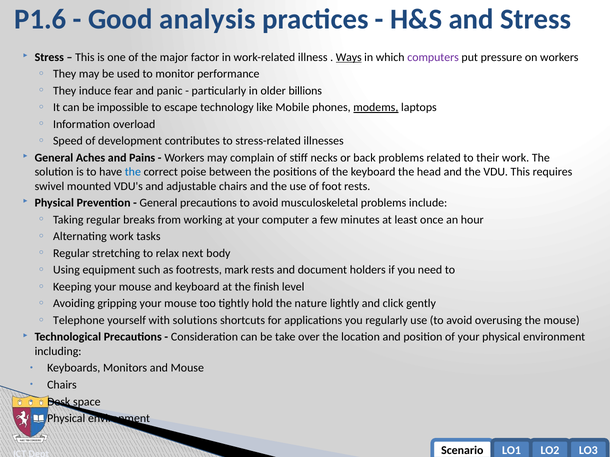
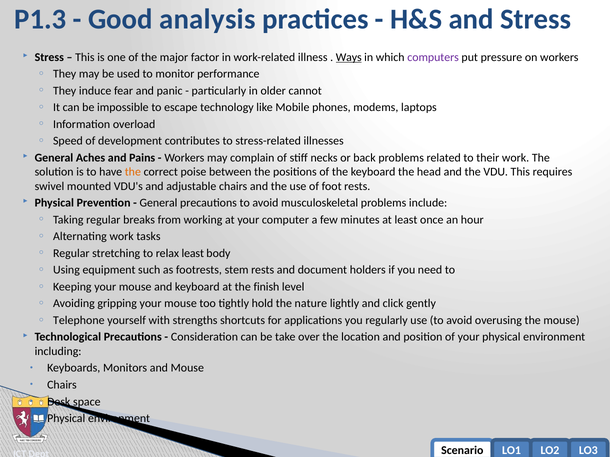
P1.6: P1.6 -> P1.3 (40, 19)
billions: billions -> cannot (305, 91)
modems underline: present -> none (376, 108)
the colour: blue -> orange (133, 172)
relax next: next -> least (193, 254)
mark: mark -> stem (237, 270)
solutions: solutions -> strengths (195, 321)
